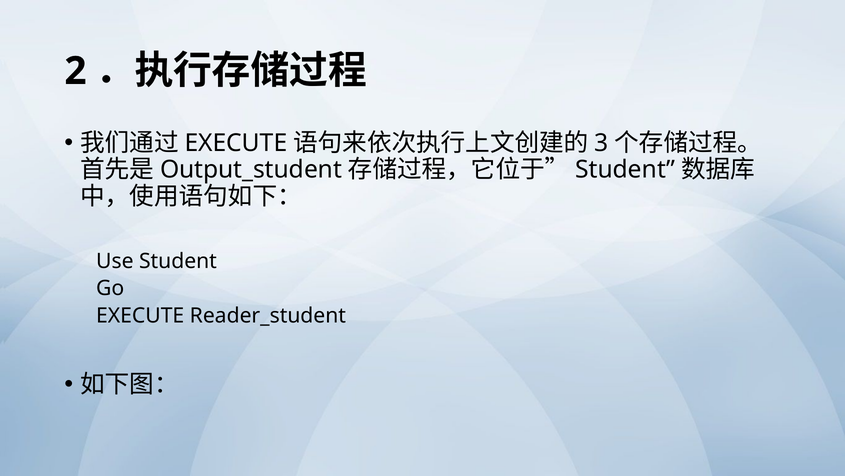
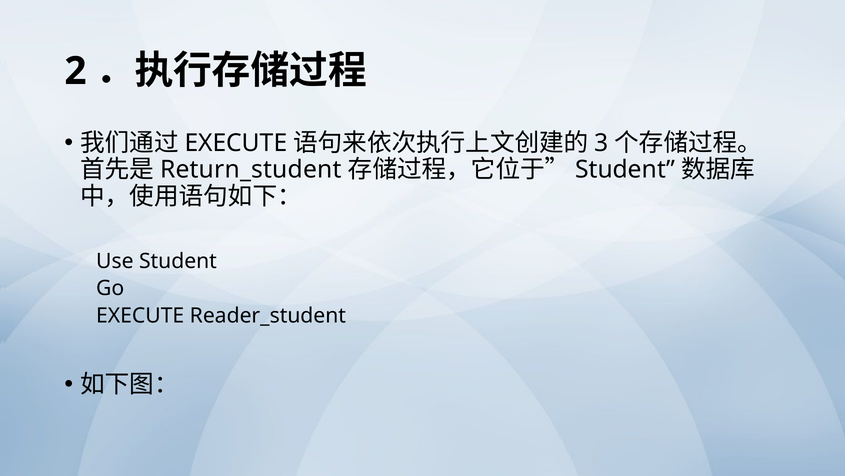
Output_student: Output_student -> Return_student (251, 169)
